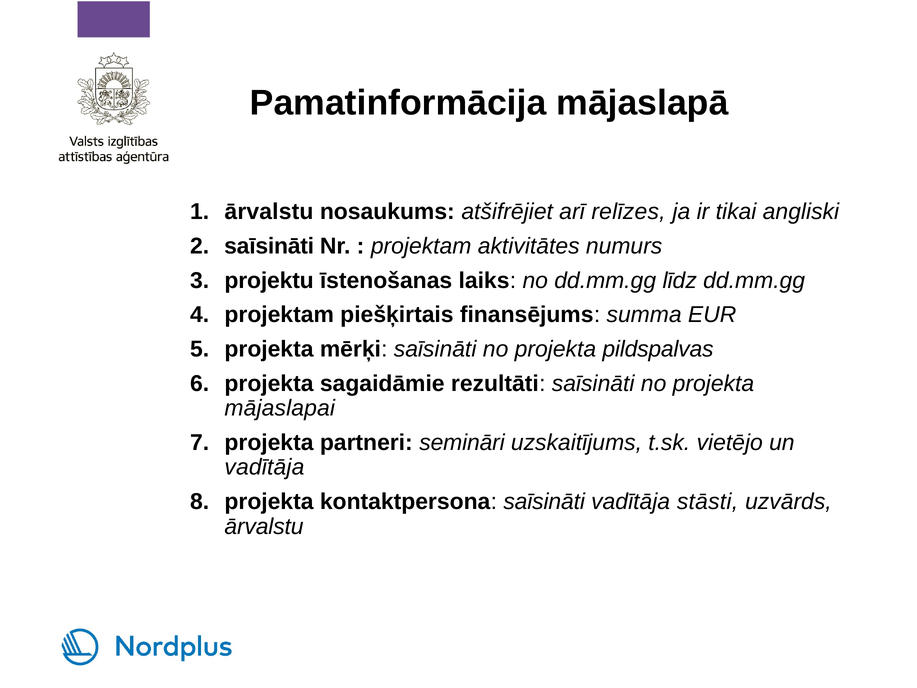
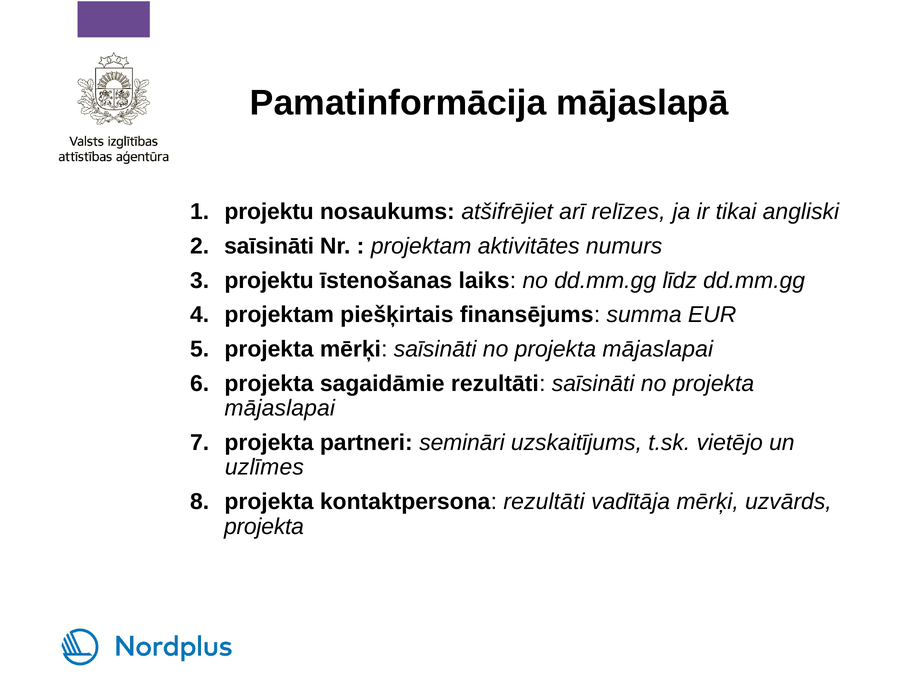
ārvalstu: ārvalstu -> projektu (269, 212)
pildspalvas: pildspalvas -> mājaslapai (658, 349)
vadītāja: vadītāja -> uzlīmes (264, 467)
kontaktpersona saīsināti: saīsināti -> rezultāti (544, 502)
vadītāja stāsti: stāsti -> mērķi (708, 502)
ārvalstu: ārvalstu -> projekta (264, 526)
